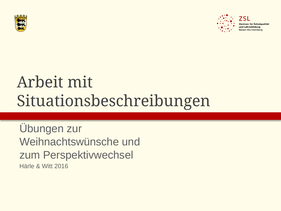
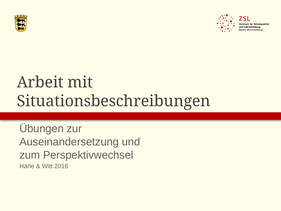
Weihnachtswünsche: Weihnachtswünsche -> Auseinandersetzung (69, 142)
